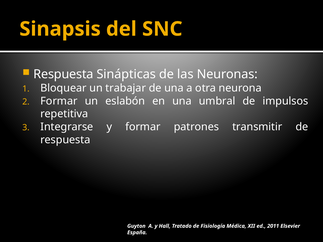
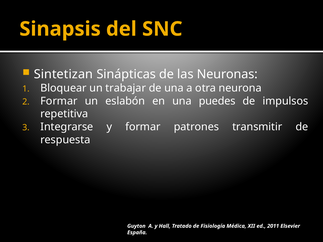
Respuesta: Respuesta -> Sintetizan (63, 74)
umbral: umbral -> puedes (217, 101)
